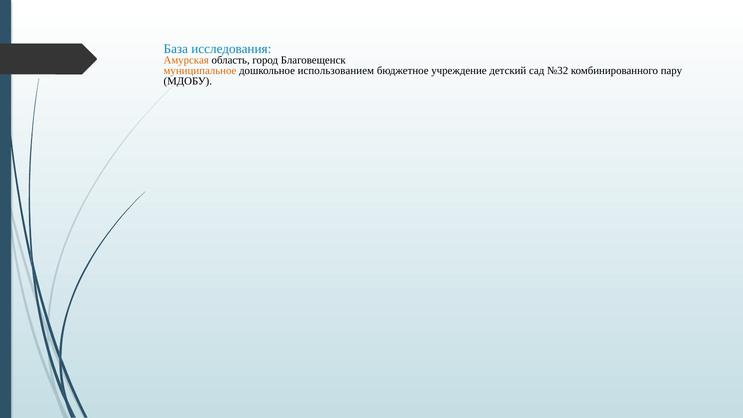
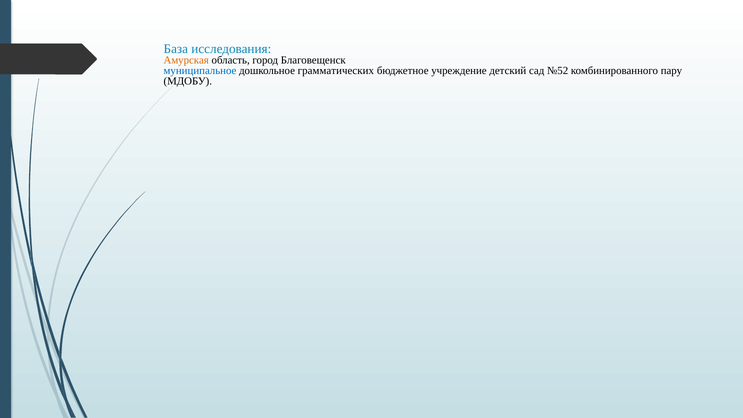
муниципальное colour: orange -> blue (200, 71)
использованием: использованием -> грамматических (336, 71)
№32: №32 -> №52 (558, 71)
